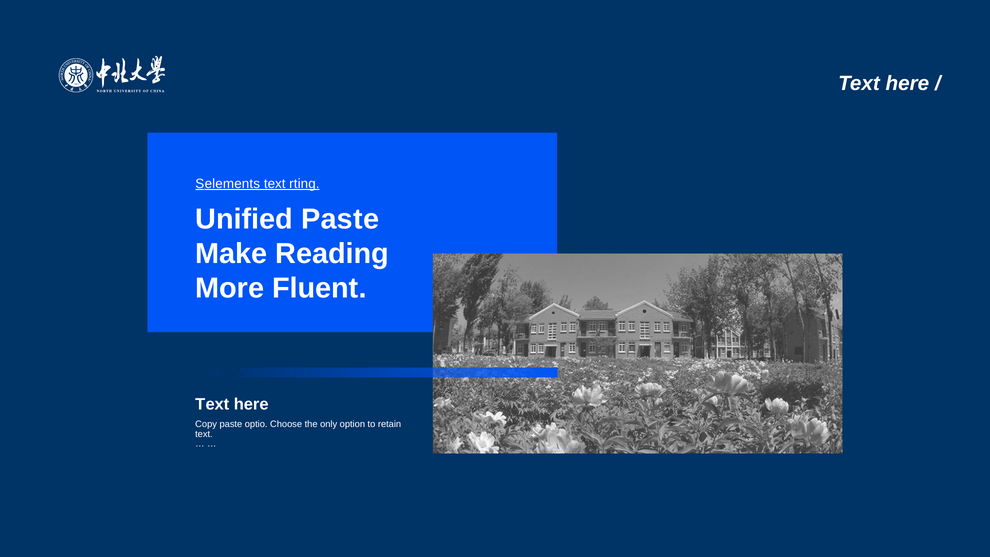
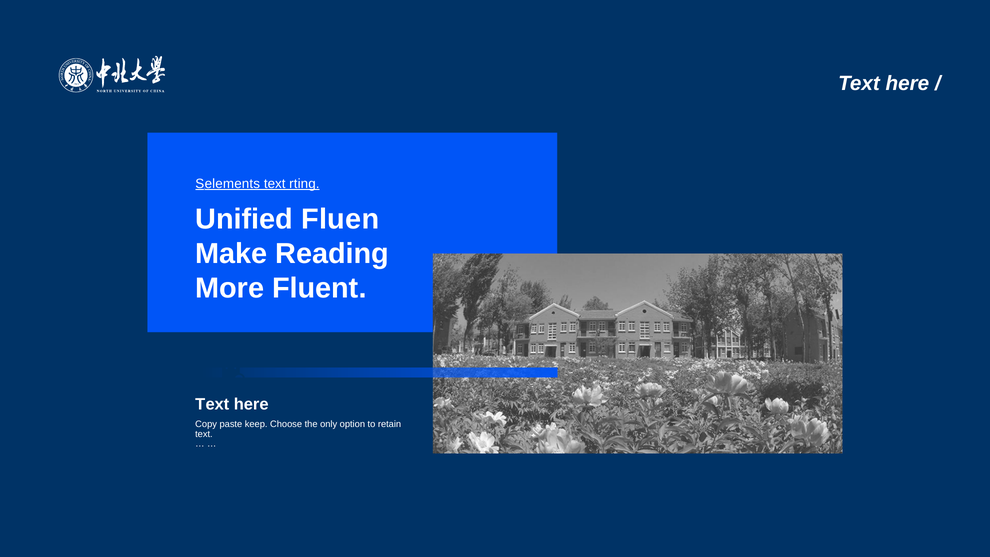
nified Paste: Paste -> Fluen (340, 219)
optio: optio -> keep (256, 424)
